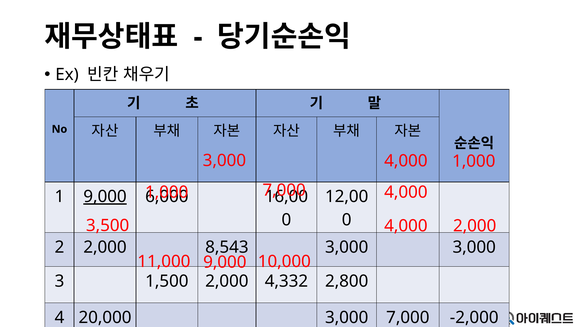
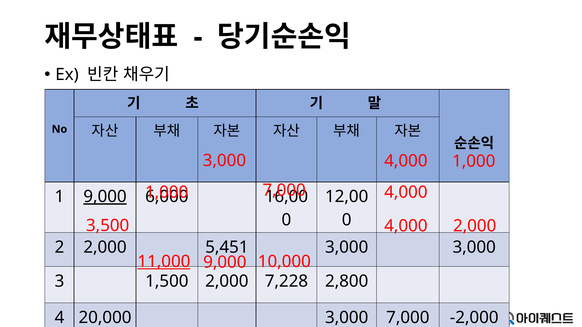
8,543: 8,543 -> 5,451 (227, 247)
11,000 underline: none -> present (164, 262)
4,332: 4,332 -> 7,228 (286, 282)
